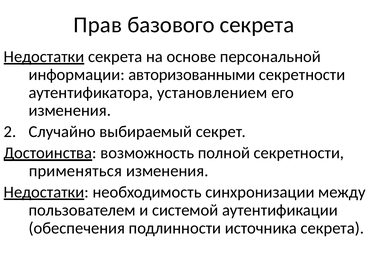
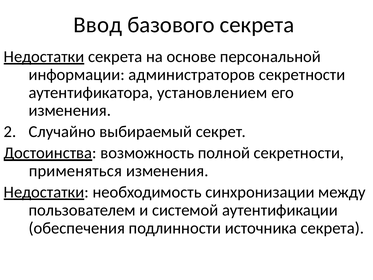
Прав: Прав -> Ввод (98, 25)
авторизованными: авторизованными -> администраторов (192, 75)
